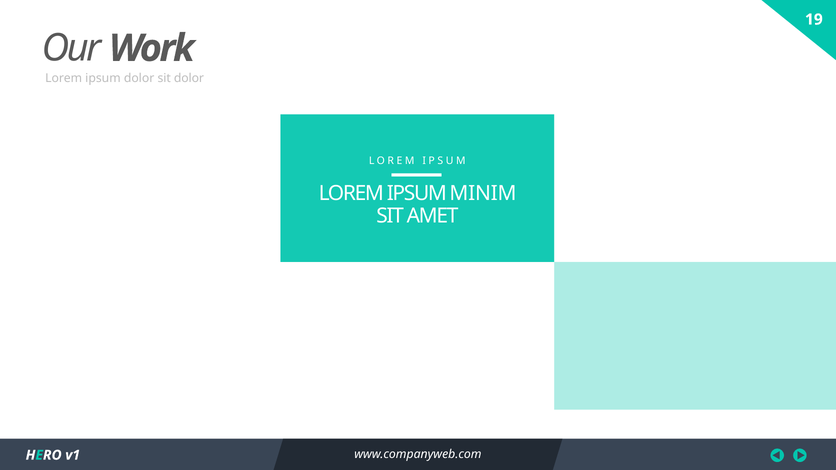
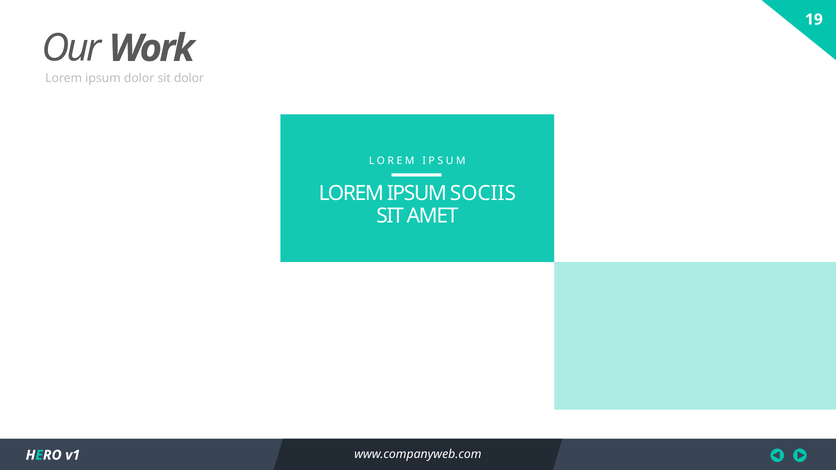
MINIM: MINIM -> SOCIIS (483, 193)
